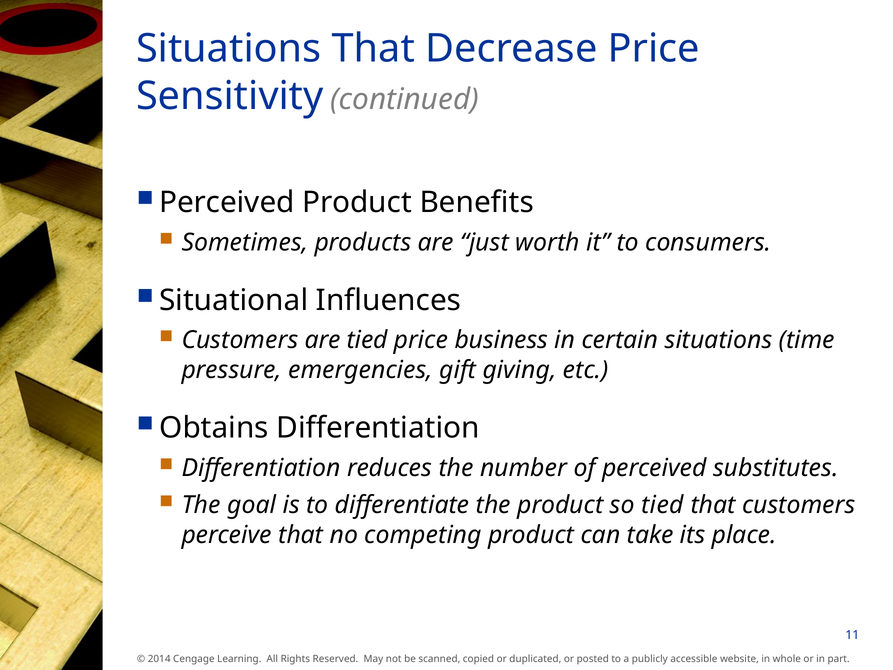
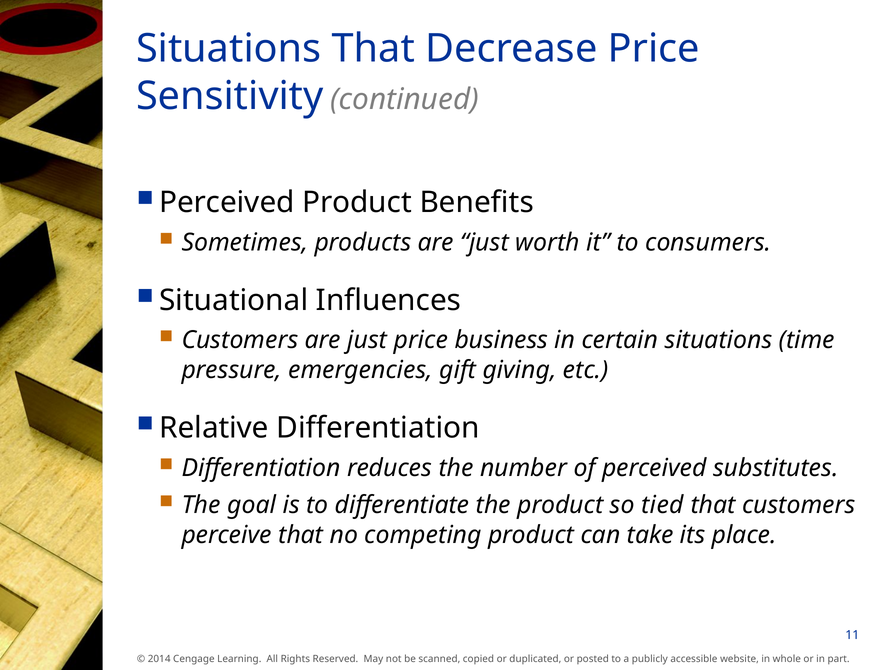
Customers are tied: tied -> just (367, 340)
Obtains: Obtains -> Relative (214, 428)
